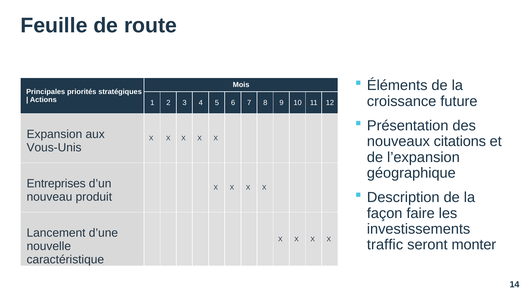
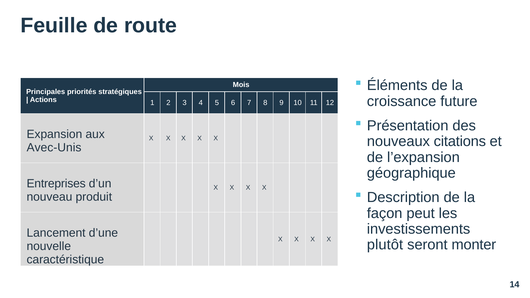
Vous-Unis: Vous-Unis -> Avec-Unis (54, 148)
faire: faire -> peut (421, 213)
traffic: traffic -> plutôt (385, 245)
